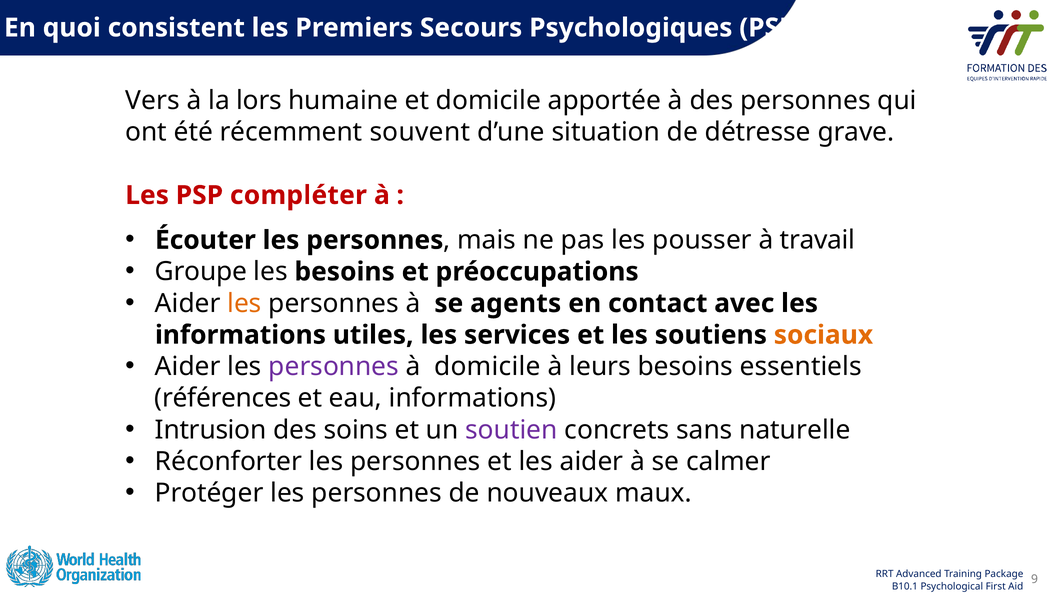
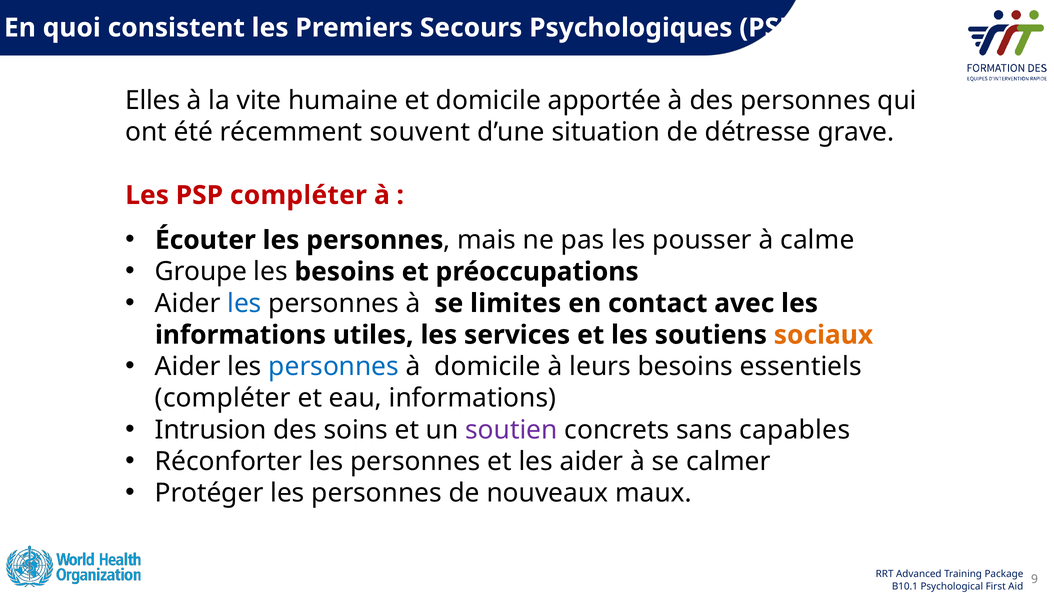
Vers: Vers -> Elles (153, 100)
lors: lors -> vite (259, 100)
travail: travail -> calme (817, 240)
les colour: orange -> blue (244, 303)
agents: agents -> limites (516, 303)
personnes colour: purple -> blue (334, 367)
références: références -> compléter (223, 398)
naturelle: naturelle -> capables (795, 430)
